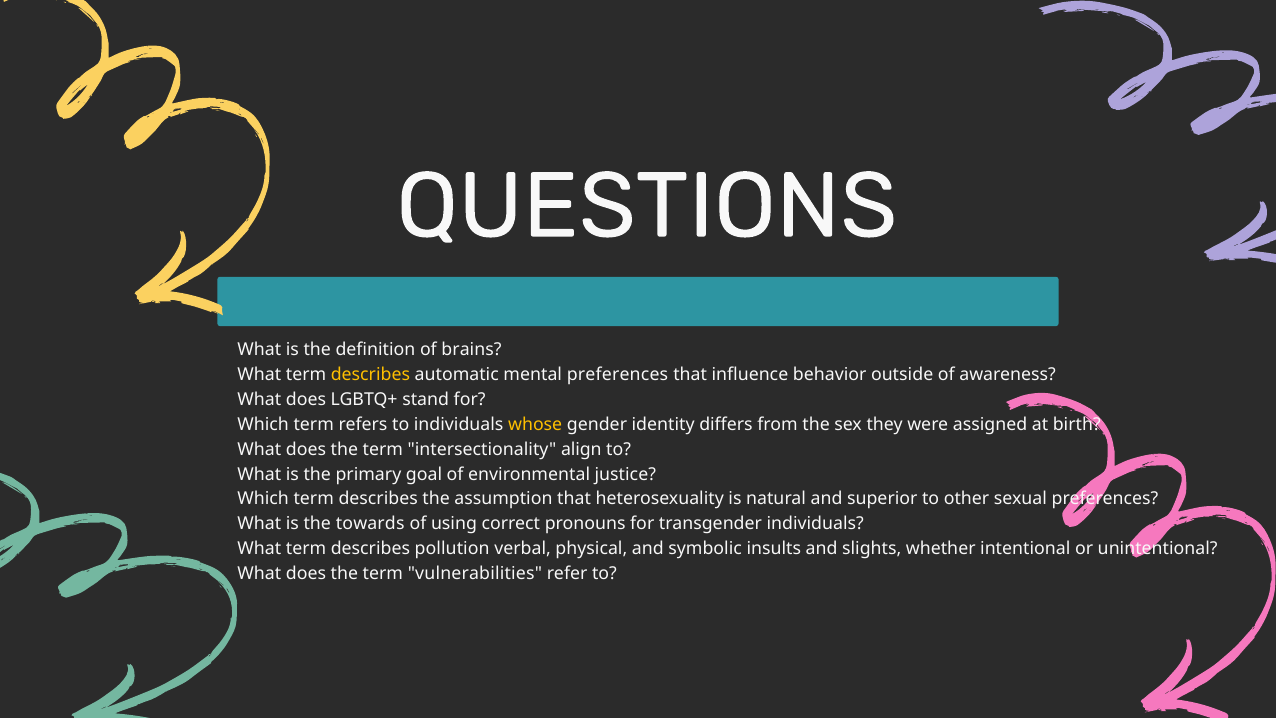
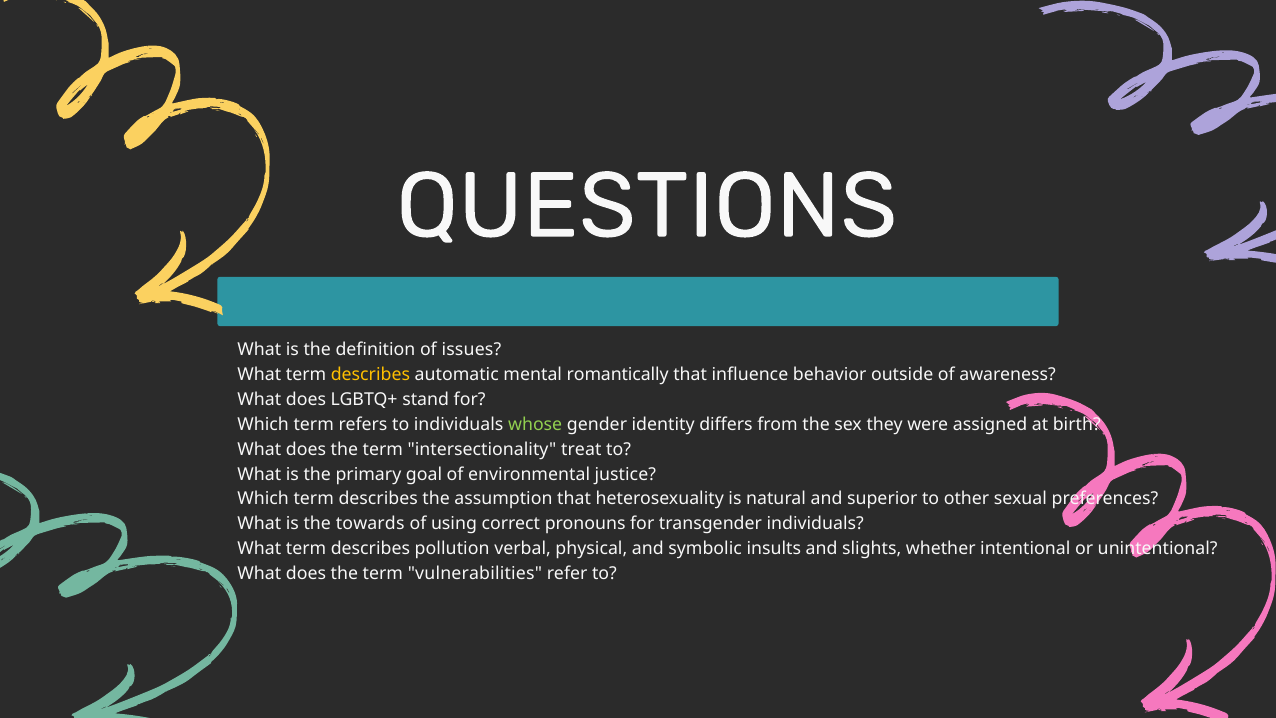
brains: brains -> issues (471, 350)
mental preferences: preferences -> romantically (618, 375)
whose colour: yellow -> light green (535, 424)
align: align -> treat (581, 449)
